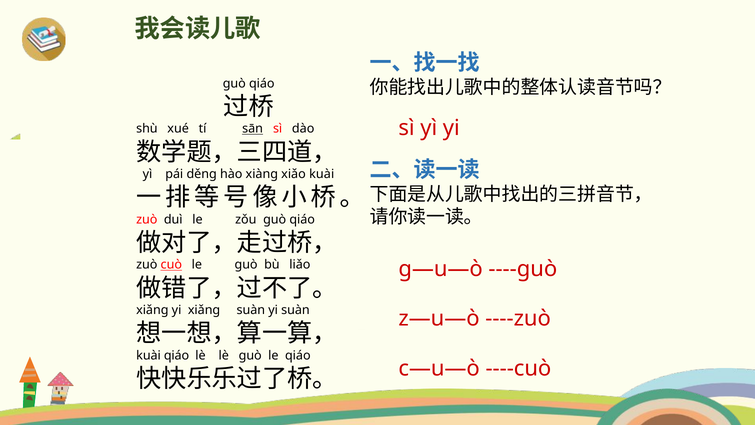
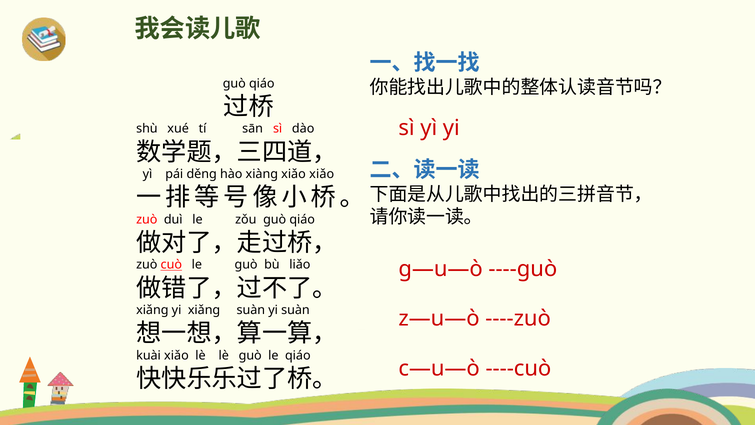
sān underline: present -> none (253, 129)
xiǎo kuài: kuài -> xiǎo (322, 174)
kuài qiáo: qiáo -> xiǎo (176, 355)
